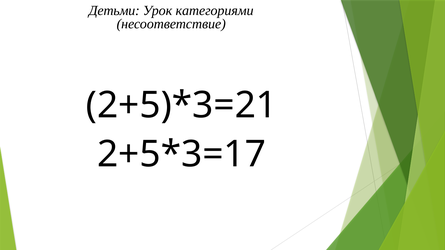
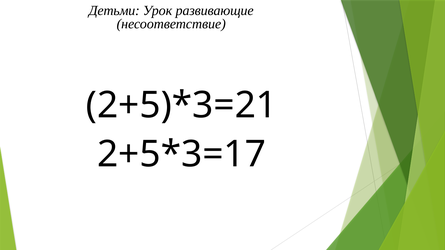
категориями: категориями -> развивающие (215, 10)
